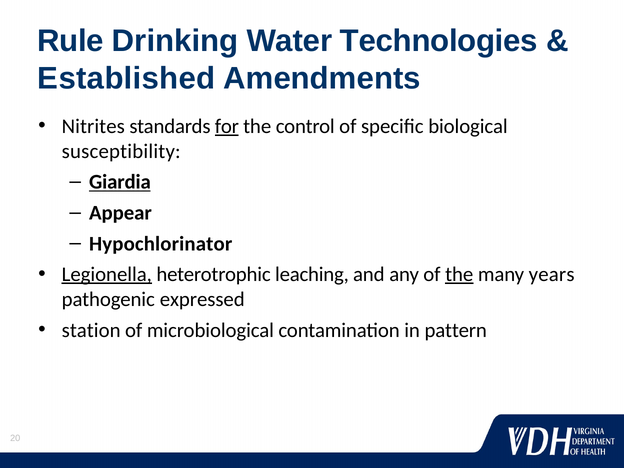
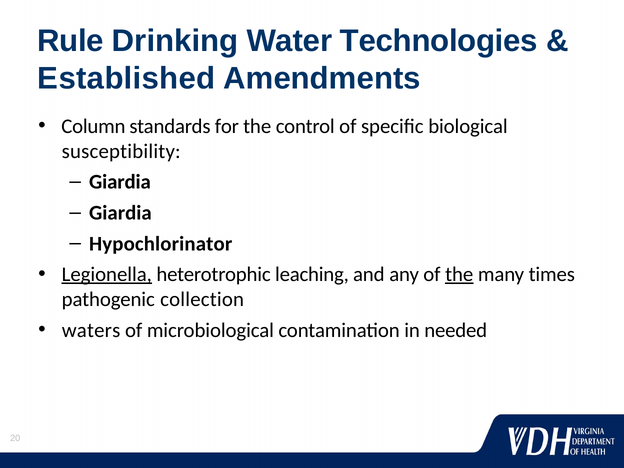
Nitrites: Nitrites -> Column (93, 126)
for underline: present -> none (227, 126)
Giardia underline: present -> none (120, 182)
Appear: Appear -> Giardia (120, 213)
years: years -> times (552, 274)
expressed: expressed -> collection (202, 299)
station: station -> waters (91, 330)
pattern: pattern -> needed (456, 330)
